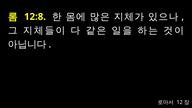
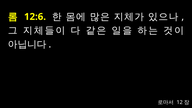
12:8: 12:8 -> 12:6 (35, 17)
